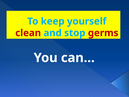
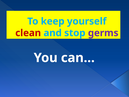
germs colour: red -> purple (103, 33)
